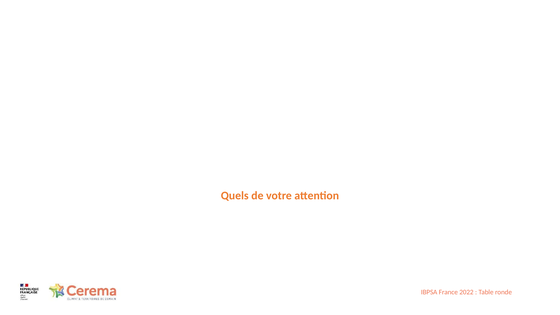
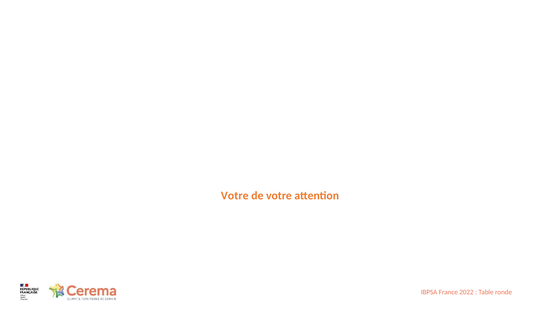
Quels: Quels -> Votre (235, 196)
